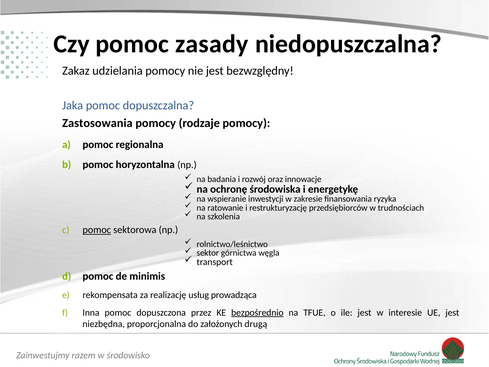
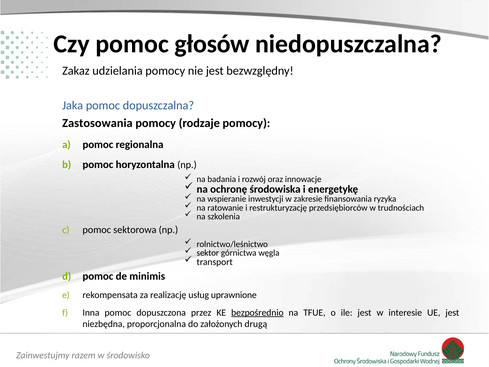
zasady: zasady -> głosów (212, 44)
pomoc underline: present -> none (97, 230)
prowadząca: prowadząca -> uprawnione (234, 295)
